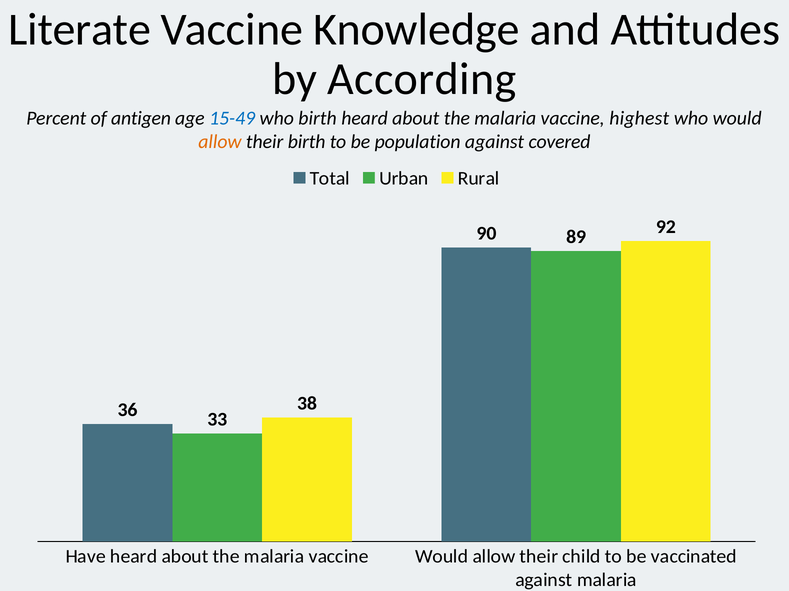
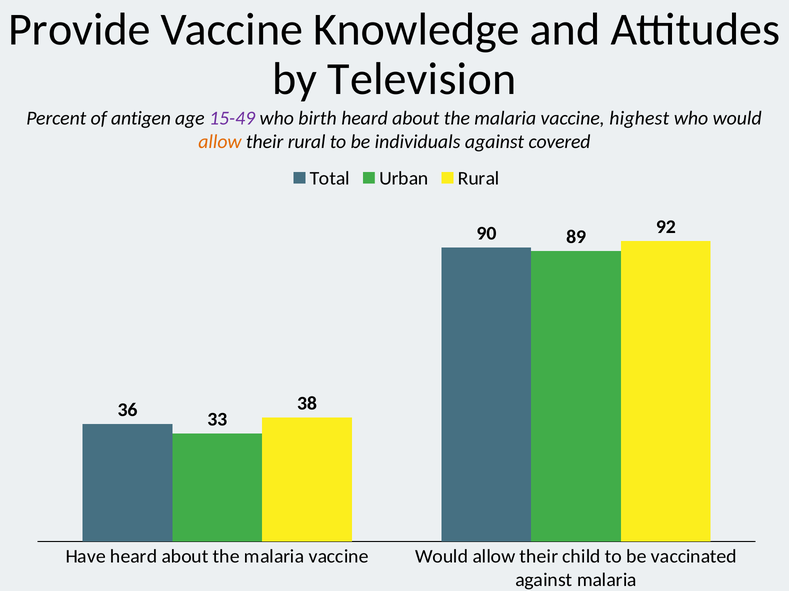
Literate: Literate -> Provide (79, 30)
According: According -> Television (422, 79)
15-49 colour: blue -> purple (232, 118)
their birth: birth -> rural (307, 142)
population: population -> individuals (418, 142)
